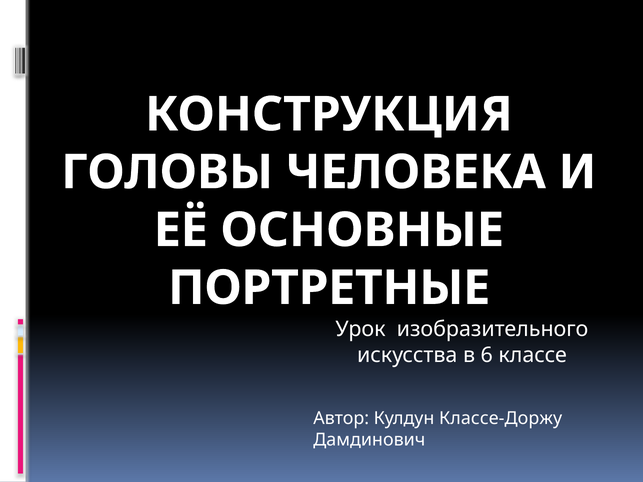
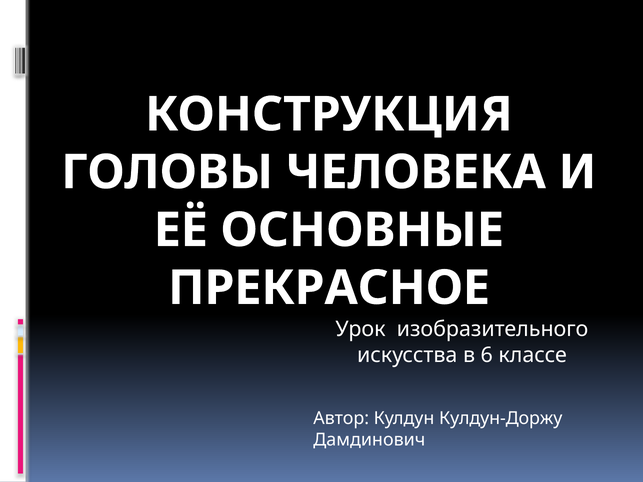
ПОРТРЕТНЫЕ: ПОРТРЕТНЫЕ -> ПРЕКРАСНОЕ (329, 288)
Классе-Доржу: Классе-Доржу -> Кулдун-Доржу (501, 418)
